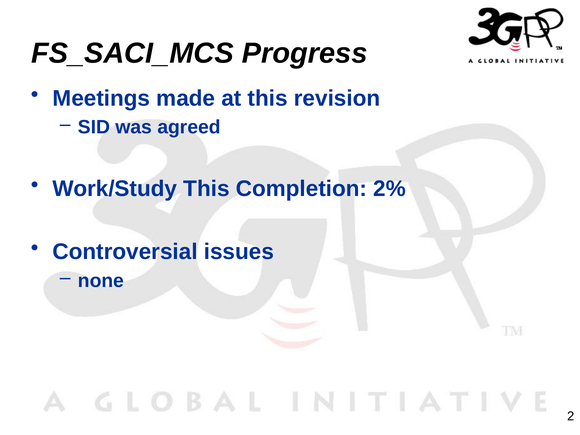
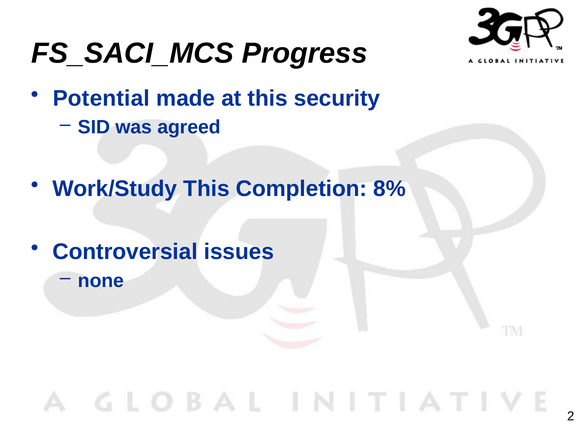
Meetings: Meetings -> Potential (101, 98)
revision: revision -> security (337, 98)
2%: 2% -> 8% (390, 189)
